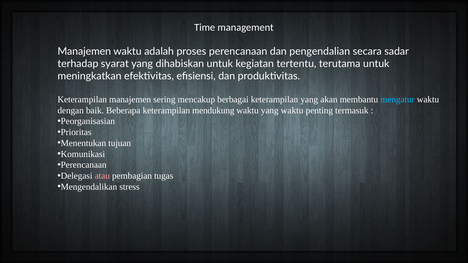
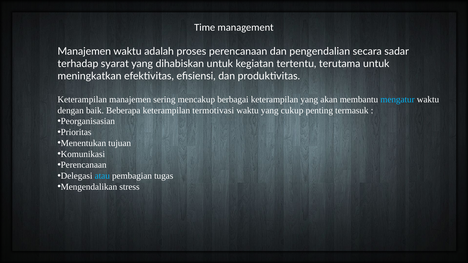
mendukung: mendukung -> termotivasi (213, 111)
yang waktu: waktu -> cukup (292, 111)
atau colour: pink -> light blue (102, 176)
